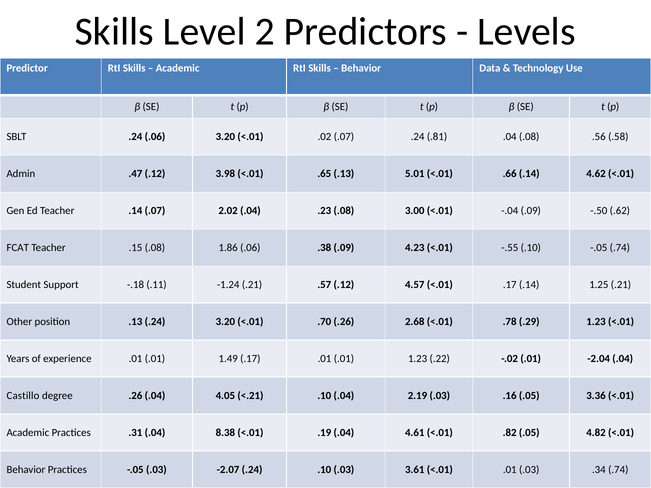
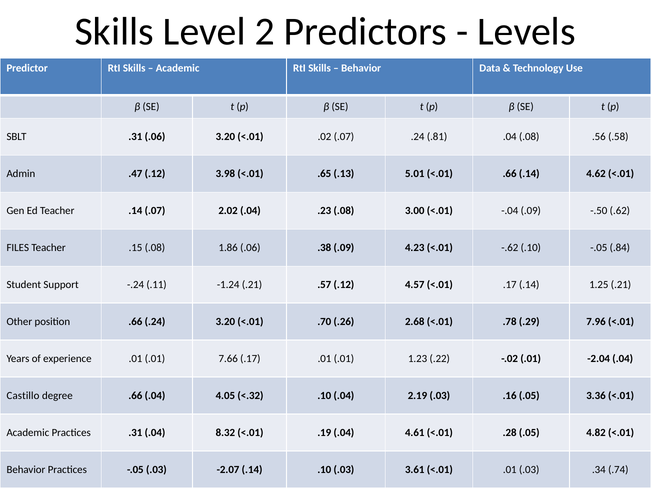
SBLT .24: .24 -> .31 (135, 137)
FCAT: FCAT -> FILES (18, 248)
-.55: -.55 -> -.62 (510, 248)
-.05 .74: .74 -> .84 (620, 248)
-.18: -.18 -> -.24 (136, 285)
position .13: .13 -> .66 (135, 322)
.29 1.23: 1.23 -> 7.96 (596, 322)
1.49: 1.49 -> 7.66 (228, 359)
degree .26: .26 -> .66 (135, 396)
<.21: <.21 -> <.32 (250, 396)
8.38: 8.38 -> 8.32 (225, 433)
.82: .82 -> .28 (510, 433)
-2.07 .24: .24 -> .14 (252, 470)
